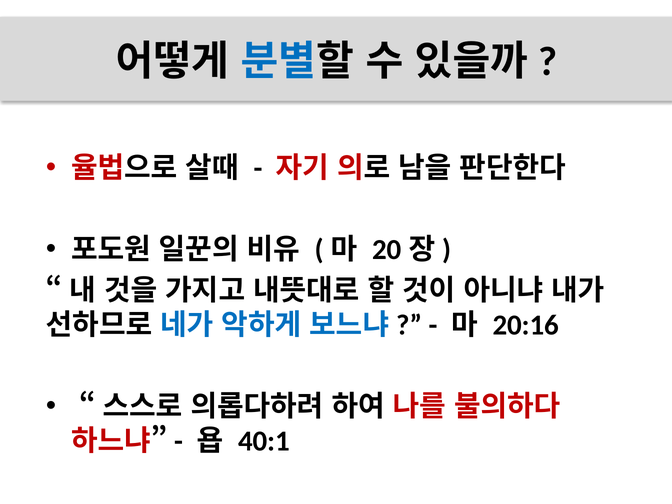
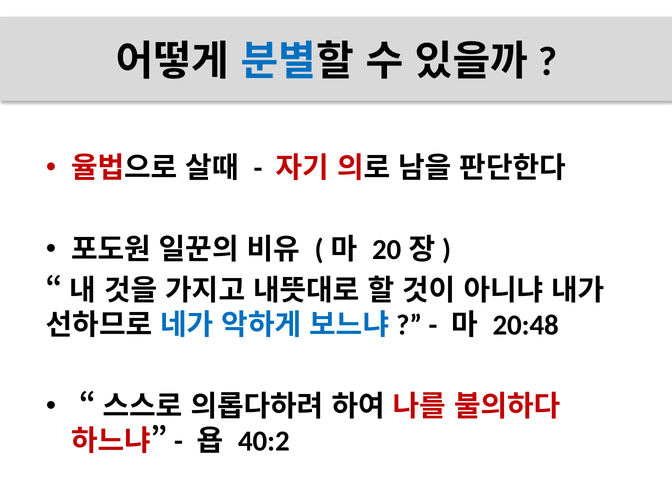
20:16: 20:16 -> 20:48 (526, 325)
40:1: 40:1 -> 40:2 (264, 441)
